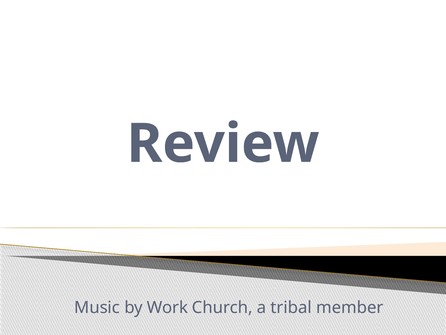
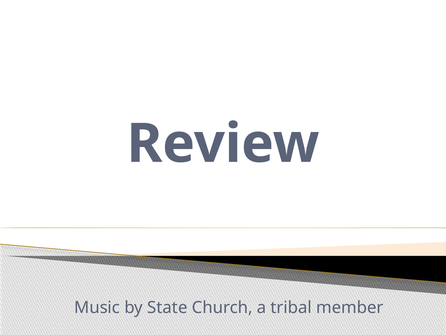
Work: Work -> State (167, 307)
